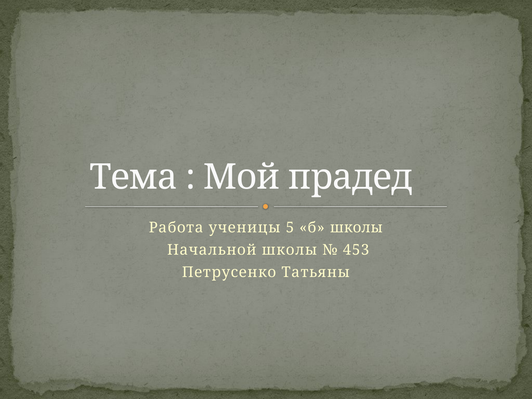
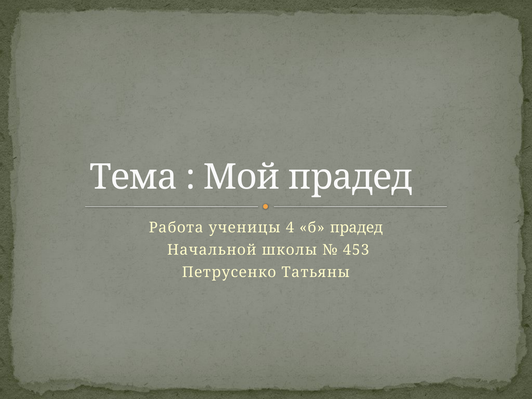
5: 5 -> 4 (290, 228)
б школы: школы -> прадед (356, 228)
